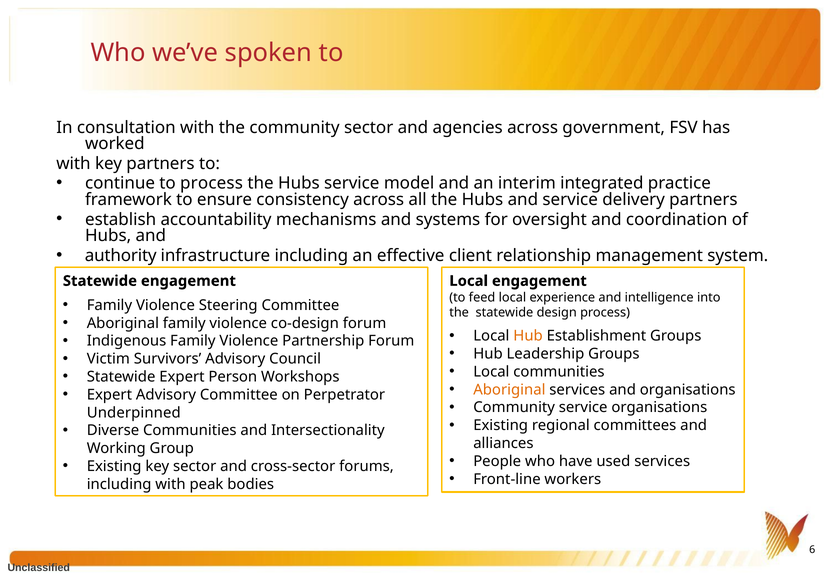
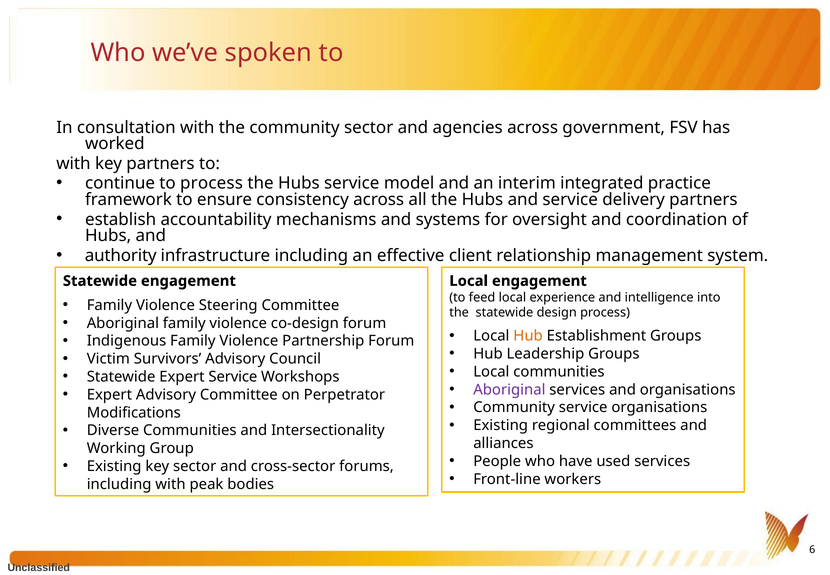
Expert Person: Person -> Service (233, 377)
Aboriginal colour: orange -> purple (509, 389)
Underpinned: Underpinned -> Modifications (134, 412)
